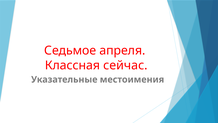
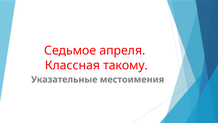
сейчас: сейчас -> такому (126, 65)
